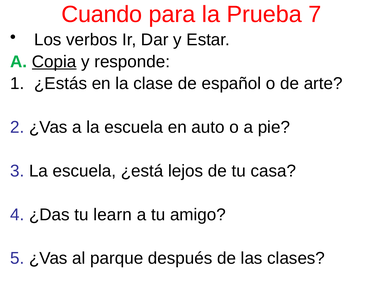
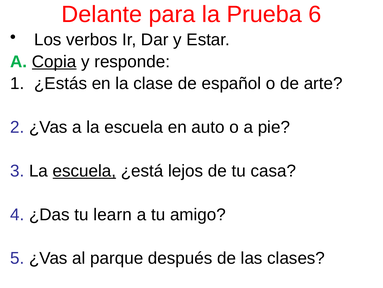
Cuando: Cuando -> Delante (102, 14)
7: 7 -> 6 (315, 14)
escuela underline: none -> present (84, 171)
